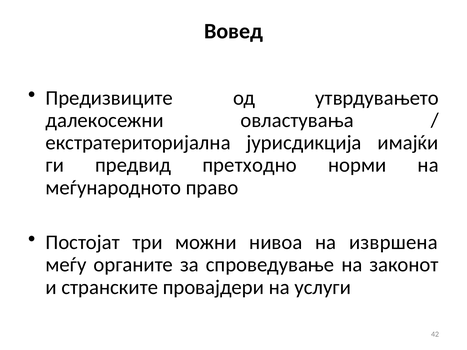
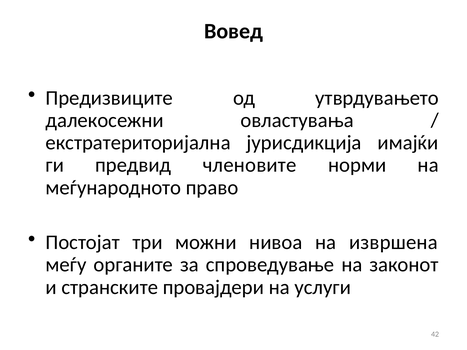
претходно: претходно -> членовите (250, 165)
